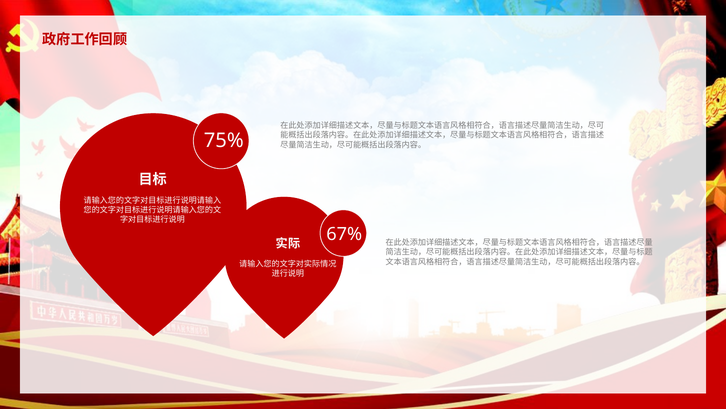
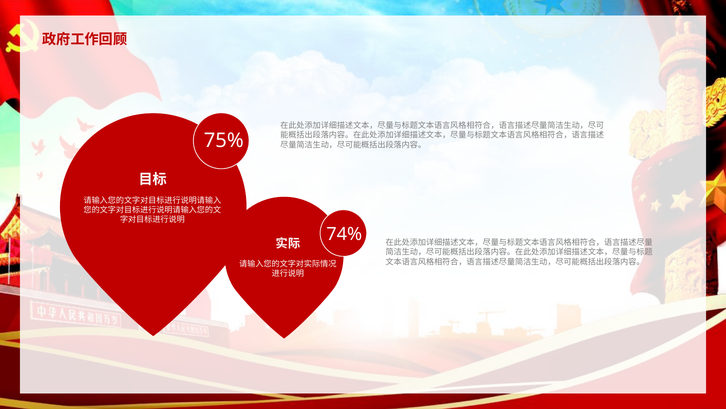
67%: 67% -> 74% (344, 234)
